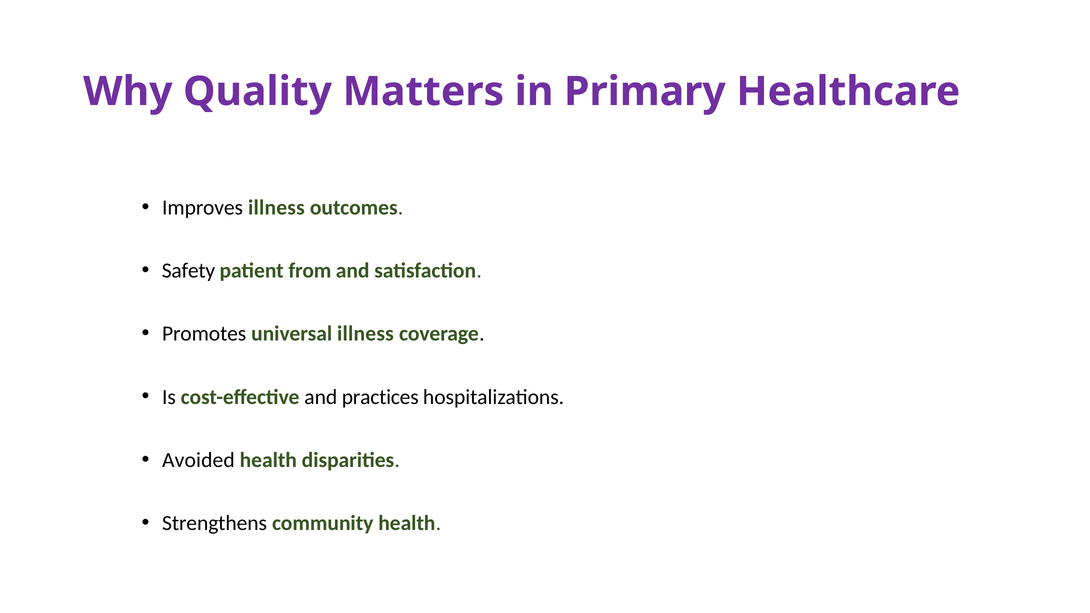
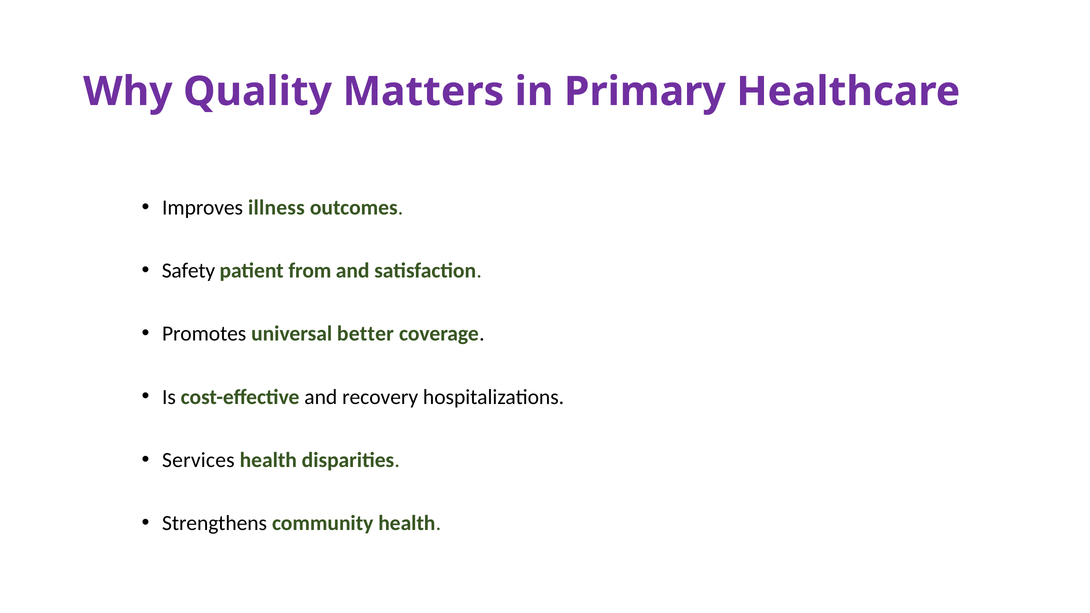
universal illness: illness -> better (365, 334)
practices: practices -> recovery (380, 397)
Avoided: Avoided -> Services (198, 460)
